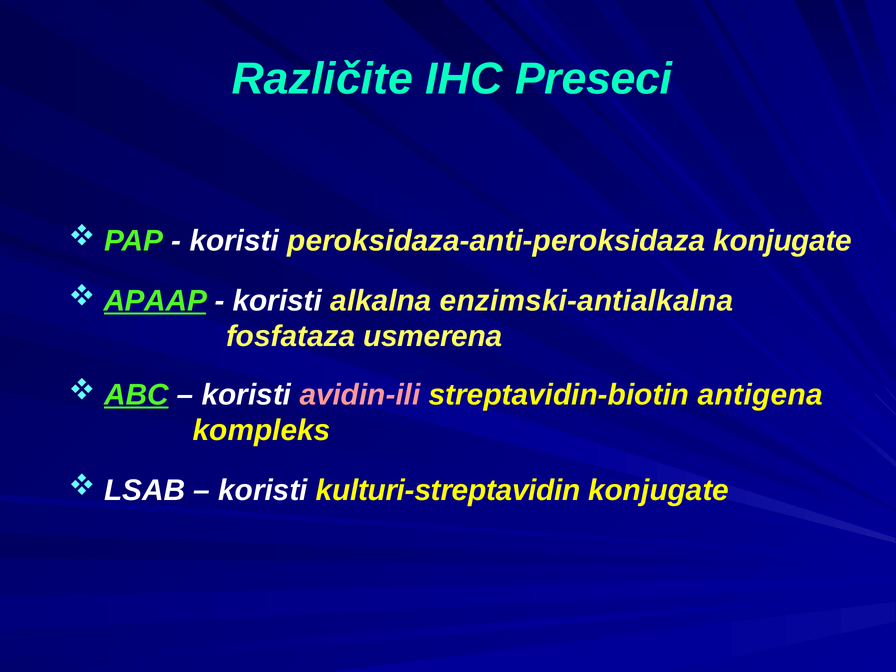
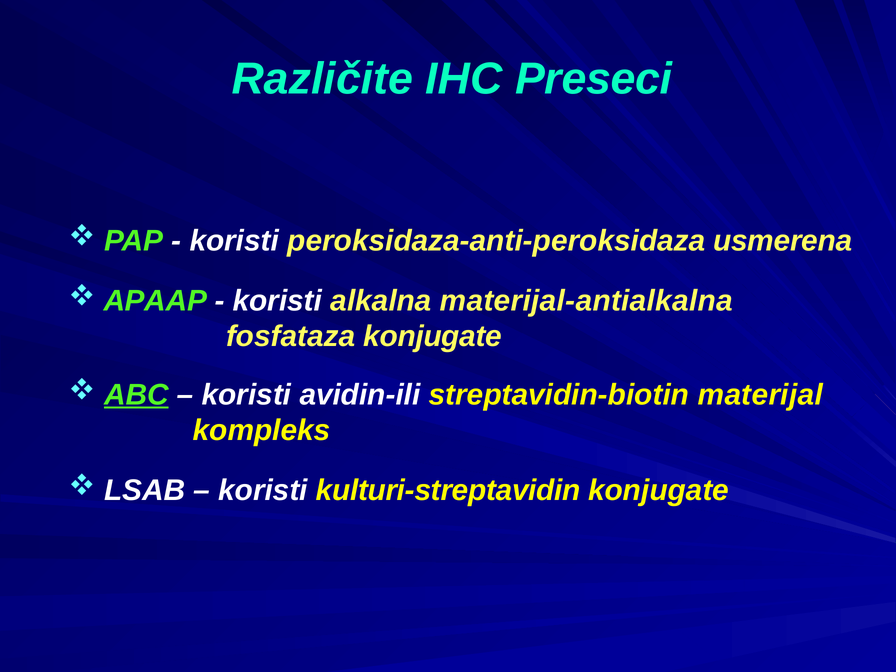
peroksidaza-anti-peroksidaza konjugate: konjugate -> usmerena (783, 241)
APAAP underline: present -> none (155, 301)
enzimski-antialkalna: enzimski-antialkalna -> materijal-antialkalna (586, 301)
fosfataza usmerena: usmerena -> konjugate (433, 337)
avidin-ili colour: pink -> white (360, 395)
antigena: antigena -> materijal (760, 395)
